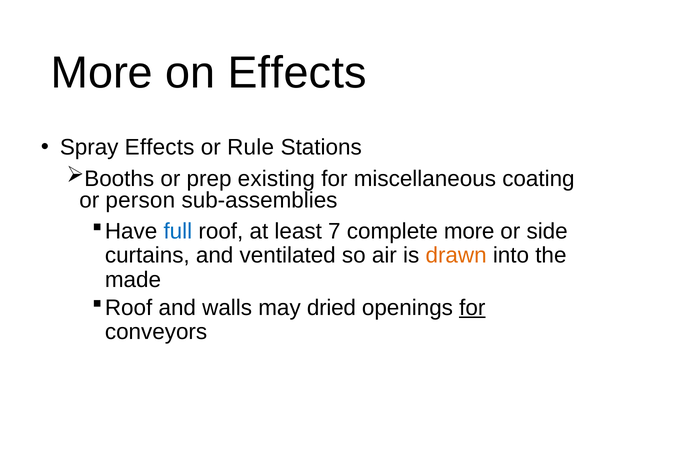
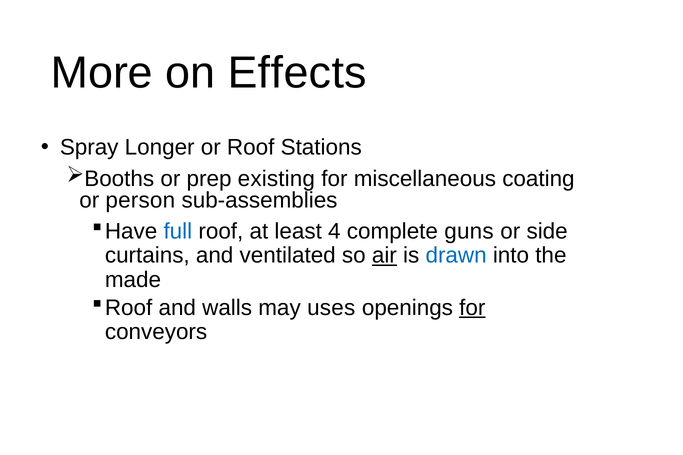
Spray Effects: Effects -> Longer (160, 147)
or Rule: Rule -> Roof (251, 147)
7: 7 -> 4 (334, 231)
complete more: more -> guns (469, 231)
air underline: none -> present (384, 255)
drawn colour: orange -> blue (456, 255)
dried: dried -> uses (331, 307)
